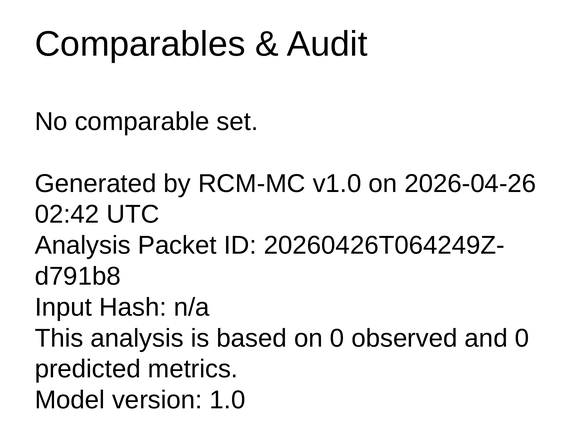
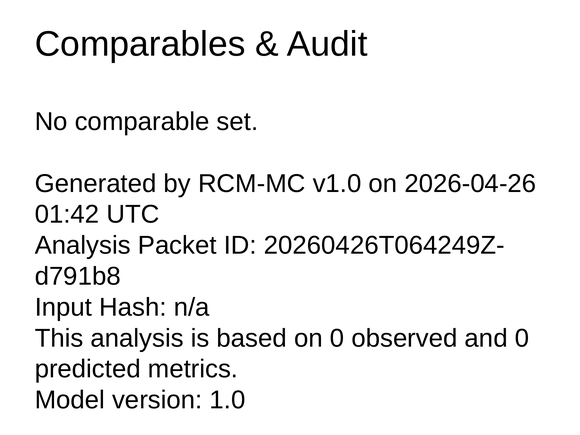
02:42: 02:42 -> 01:42 (67, 214)
